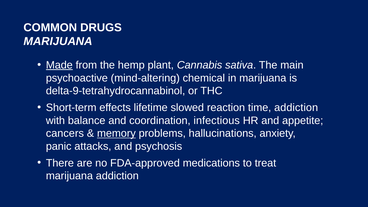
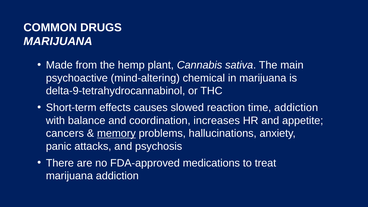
Made underline: present -> none (59, 65)
lifetime: lifetime -> causes (151, 108)
infectious: infectious -> increases (217, 120)
